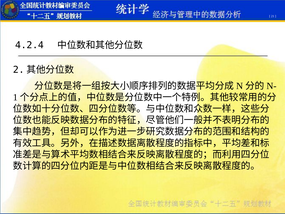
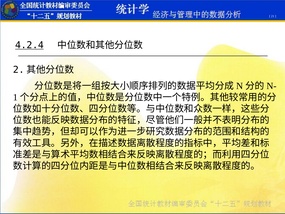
4.2.4 underline: none -> present (29, 45)
